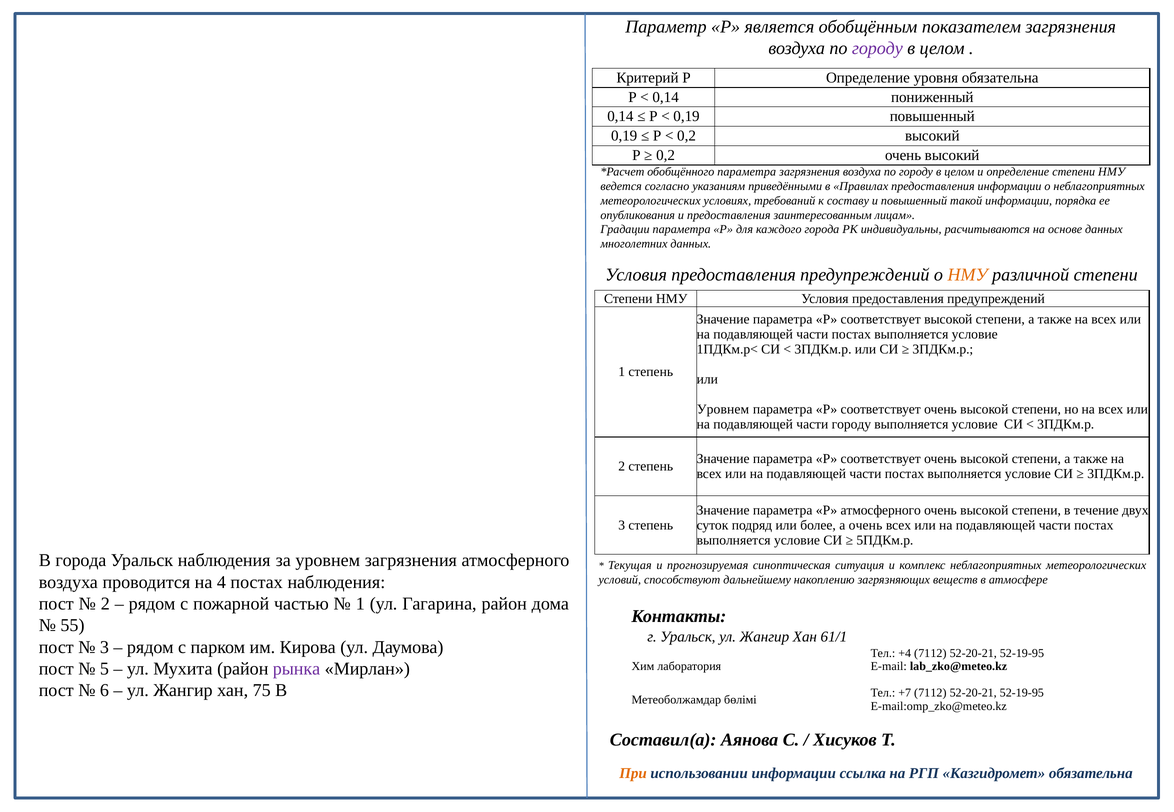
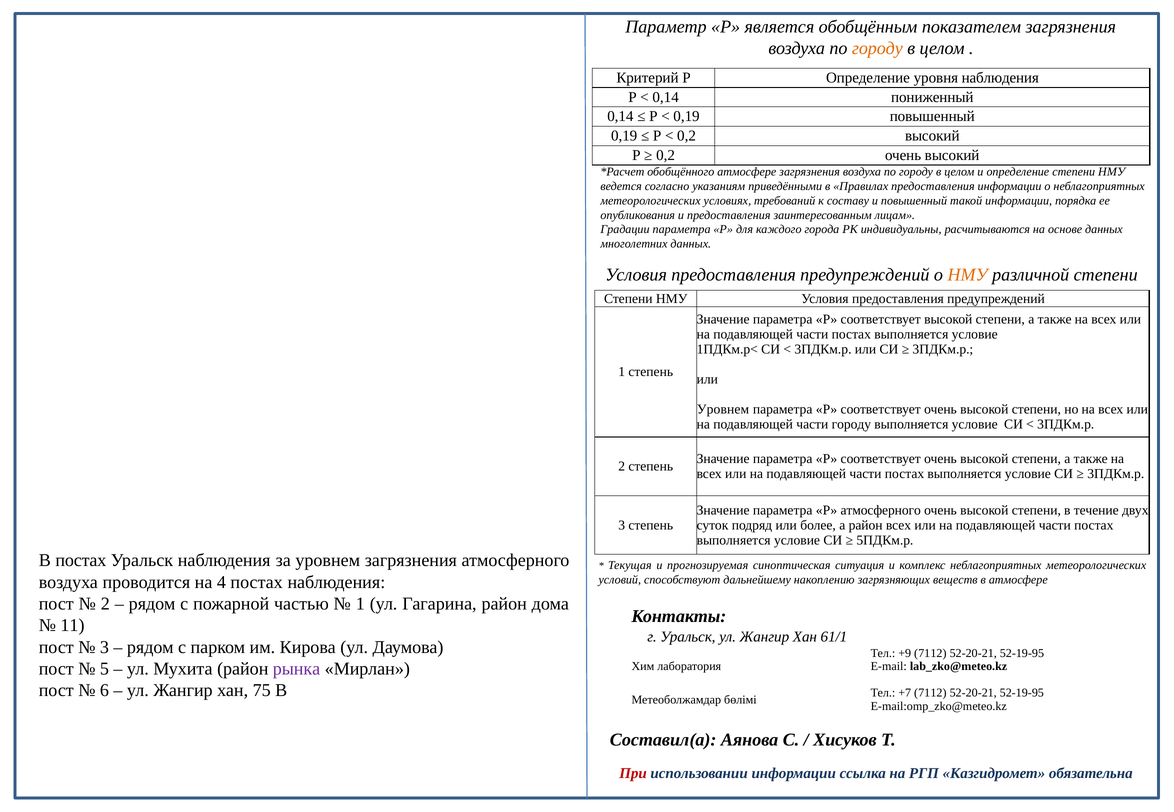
городу colour: purple -> orange (877, 49)
уровня обязательна: обязательна -> наблюдения (1000, 78)
обобщённого параметра: параметра -> атмосфере (747, 172)
а очень: очень -> район (866, 526)
В города: города -> постах (81, 561)
55: 55 -> 11 (72, 626)
+4: +4 -> +9 (905, 654)
При colour: orange -> red (633, 774)
